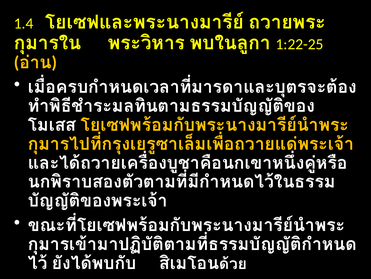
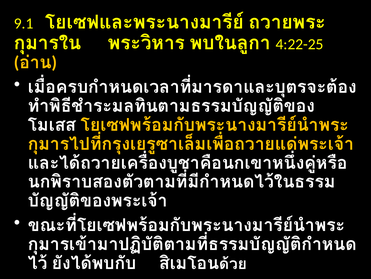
1.4: 1.4 -> 9.1 (24, 23)
1:22-25: 1:22-25 -> 4:22-25 (300, 44)
